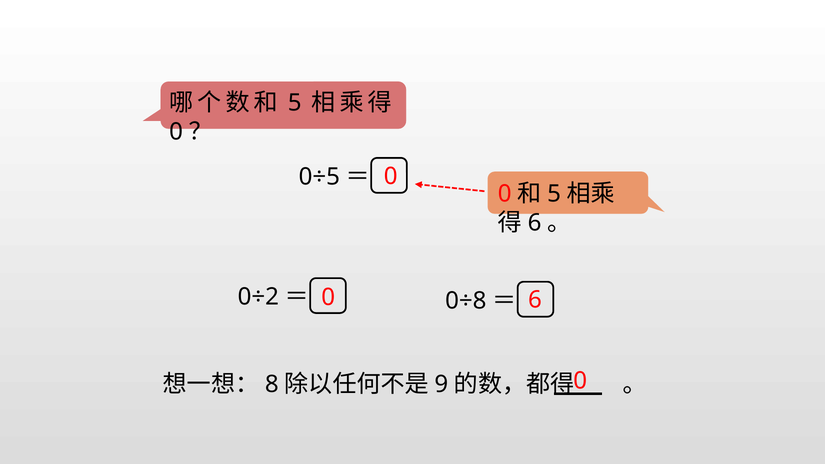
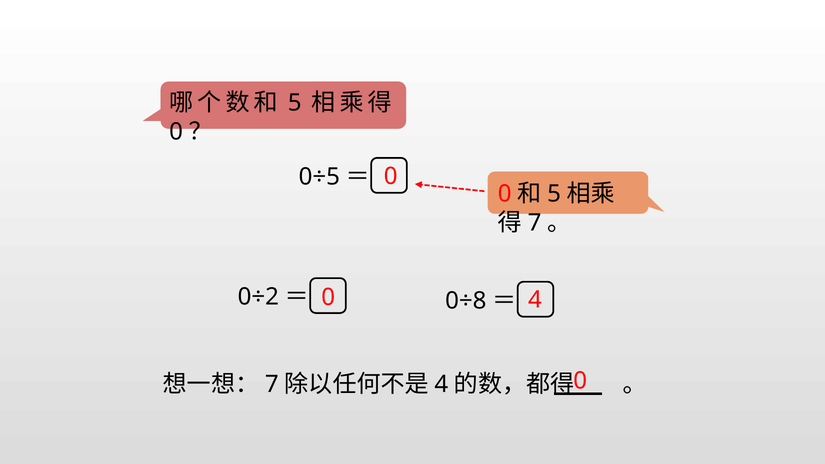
6: 6 -> 7 (535, 223)
0 6: 6 -> 4 (535, 300)
8: 8 -> 7 (272, 384)
9: 9 -> 4 (441, 384)
